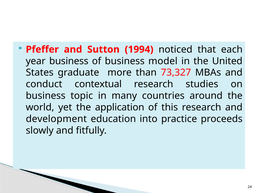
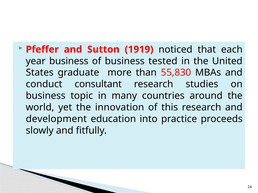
1994: 1994 -> 1919 (139, 50)
model: model -> tested (163, 61)
73,327: 73,327 -> 55,830 (176, 73)
contextual: contextual -> consultant (98, 84)
application: application -> innovation (120, 108)
